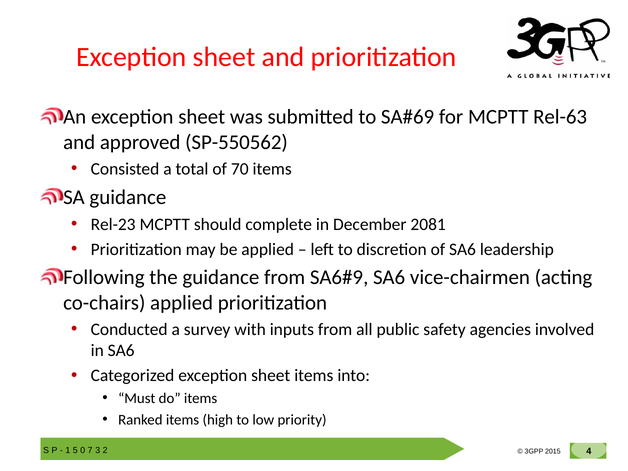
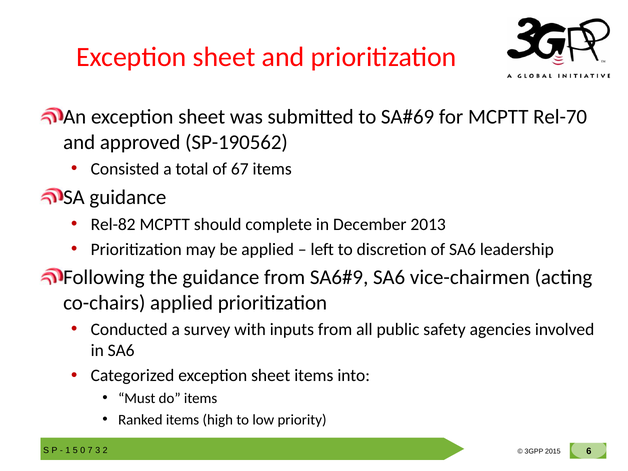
Rel-63: Rel-63 -> Rel-70 (560, 117)
SP-550562: SP-550562 -> SP-190562 (236, 142)
70: 70 -> 67 (240, 169)
Rel-23: Rel-23 -> Rel-82 (113, 224)
2081: 2081 -> 2013 (428, 224)
4: 4 -> 6 (589, 451)
